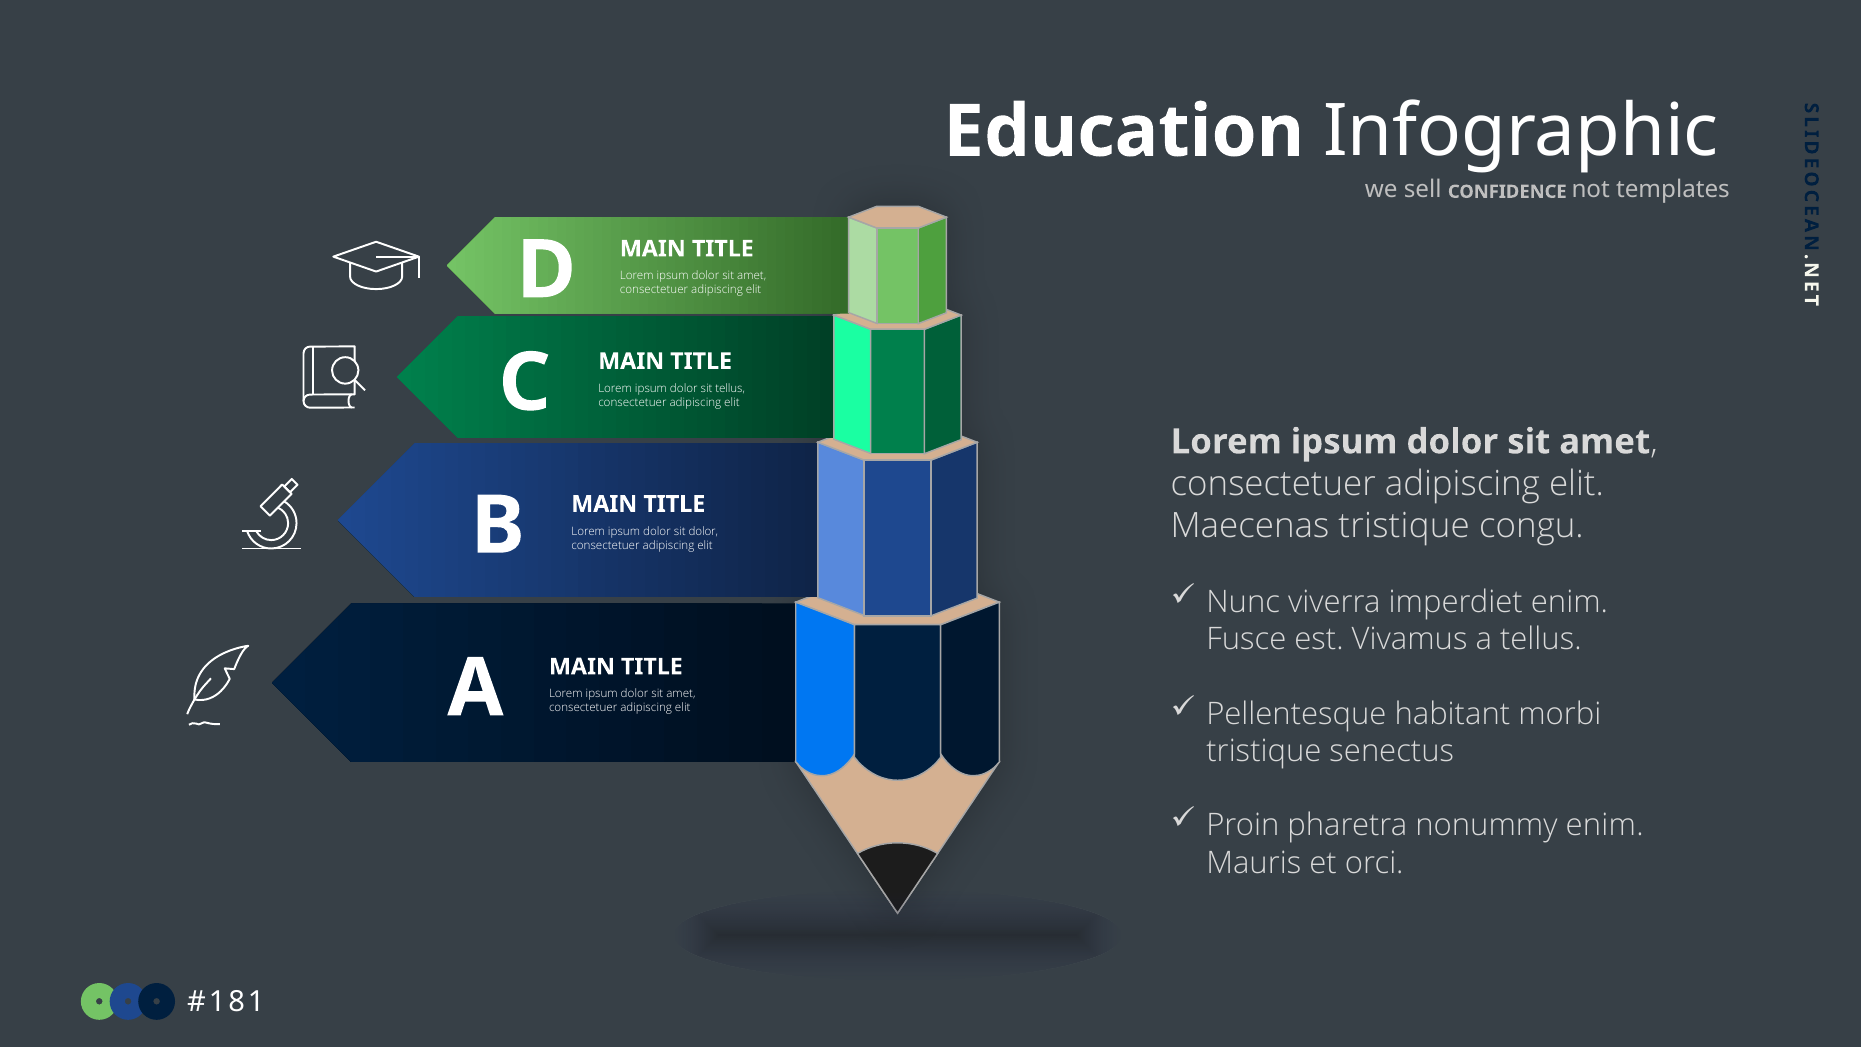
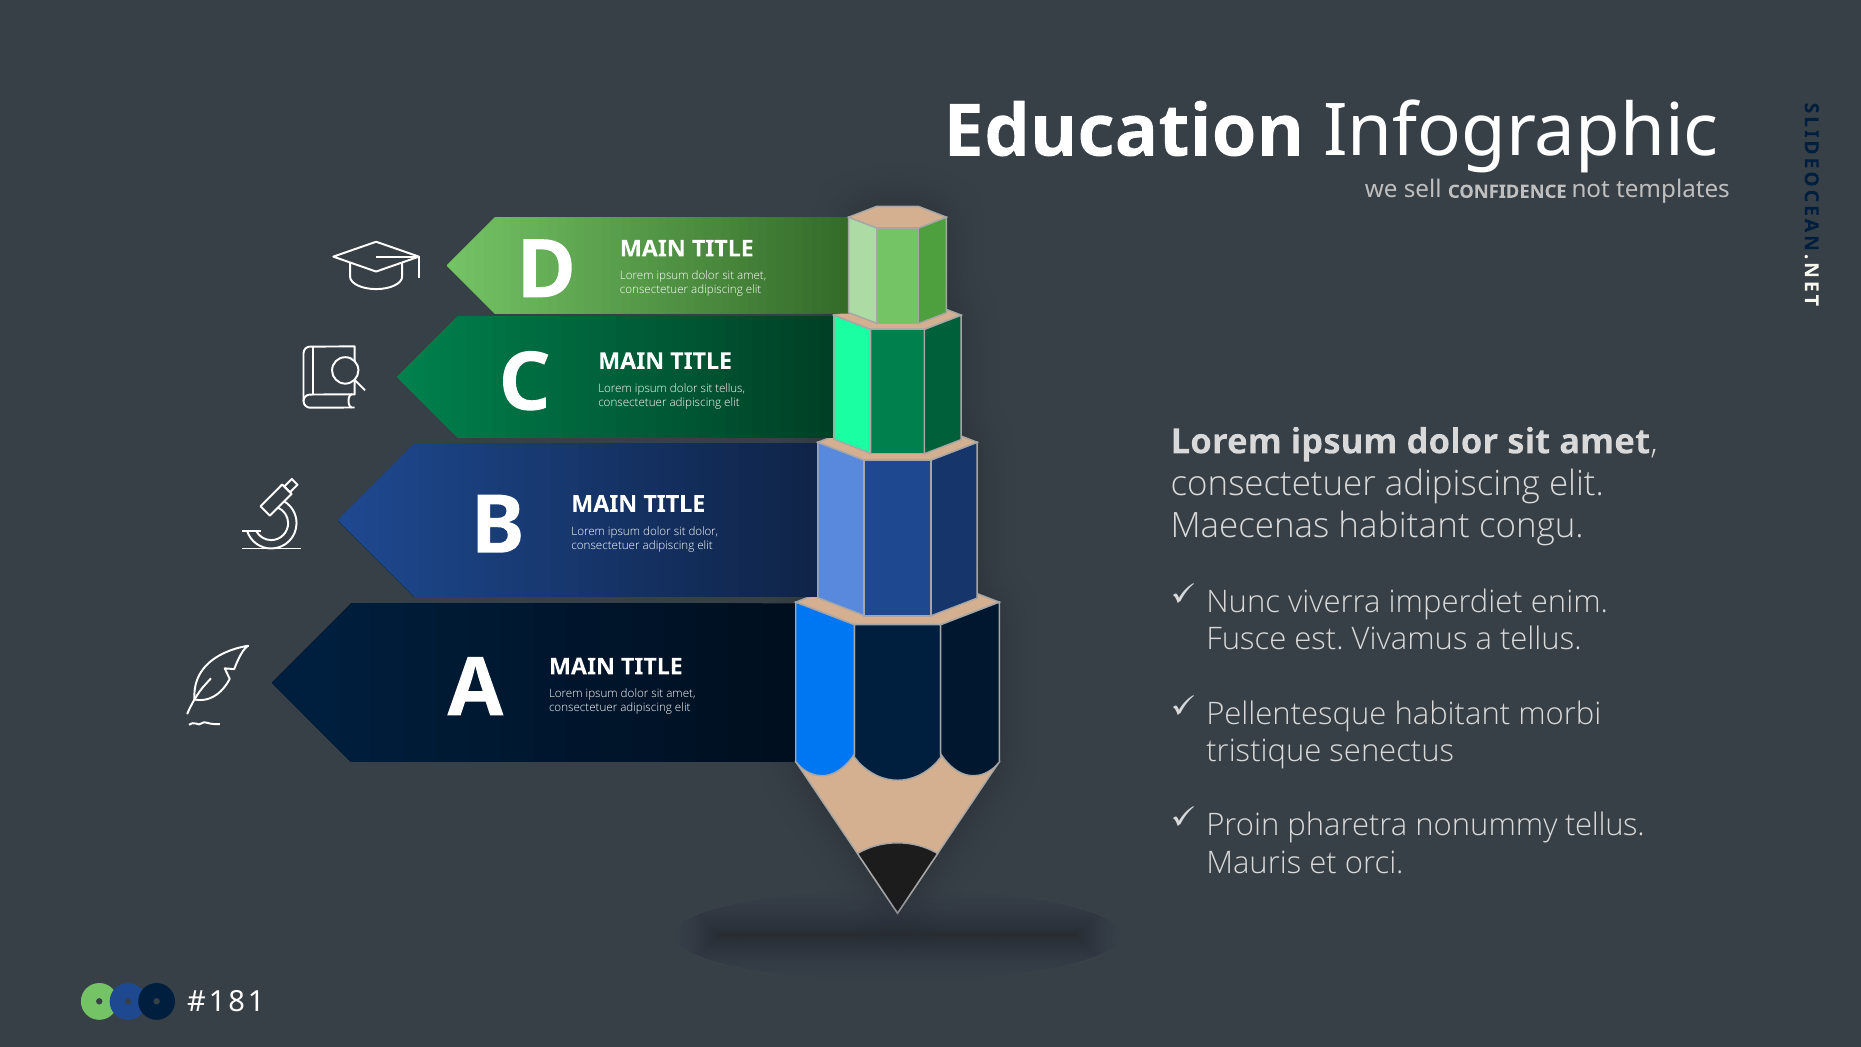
Maecenas tristique: tristique -> habitant (1404, 526)
nonummy enim: enim -> tellus (1605, 825)
